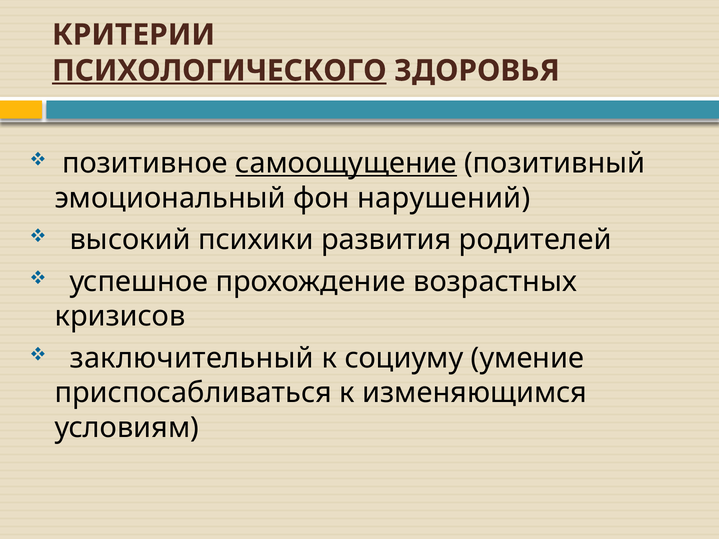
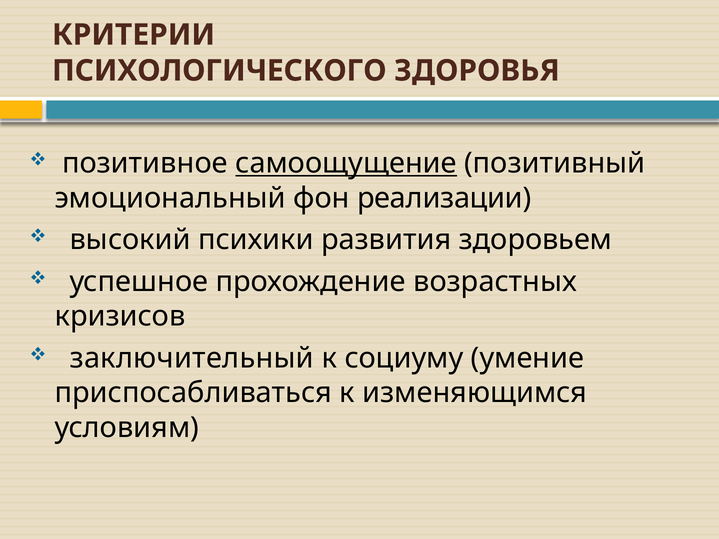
ПСИХОЛОГИЧЕСКОГО underline: present -> none (219, 71)
нарушений: нарушений -> реализации (444, 198)
родителей: родителей -> здоровьем (536, 240)
